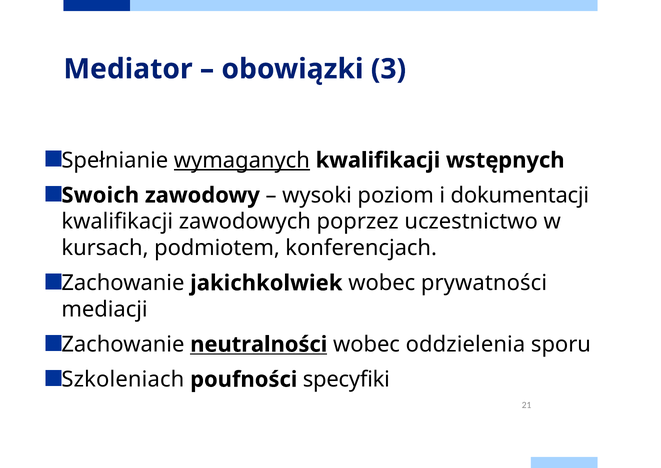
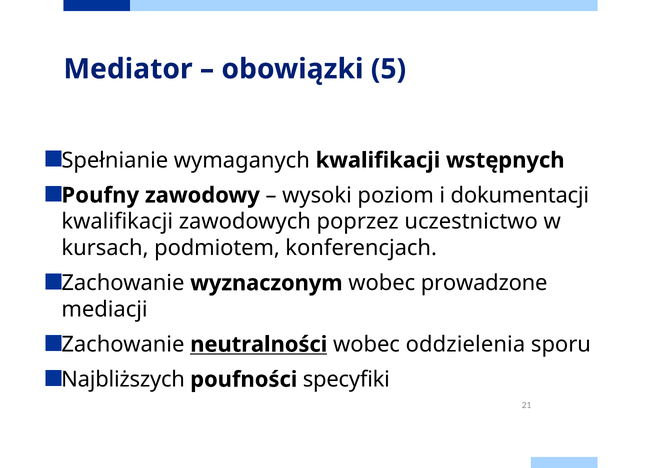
3: 3 -> 5 (388, 69)
wymaganych underline: present -> none (242, 160)
Swoich: Swoich -> Poufny (100, 195)
jakichkolwiek: jakichkolwiek -> wyznaczonym (266, 283)
prywatności: prywatności -> prowadzone (484, 283)
Szkoleniach: Szkoleniach -> Najbliższych (123, 379)
